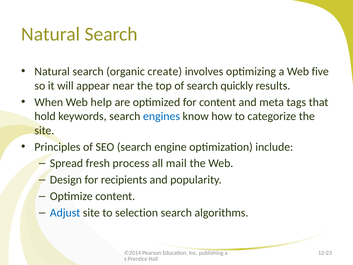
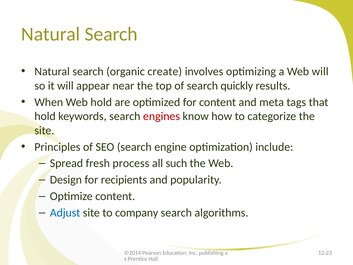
Web five: five -> will (320, 71)
Web help: help -> hold (101, 102)
engines colour: blue -> red (162, 116)
mail: mail -> such (176, 163)
selection: selection -> company (137, 213)
